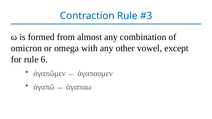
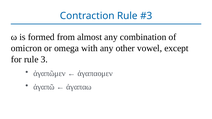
6: 6 -> 3 (44, 59)
